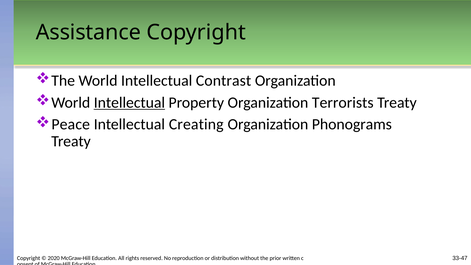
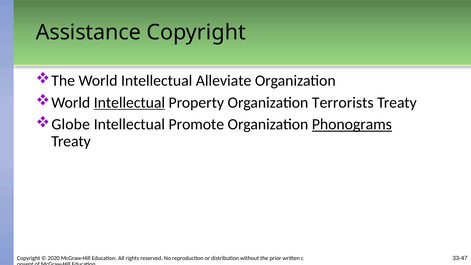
Contrast: Contrast -> Alleviate (224, 81)
Peace: Peace -> Globe (71, 124)
Creating: Creating -> Promote (196, 124)
Phonograms underline: none -> present (352, 124)
